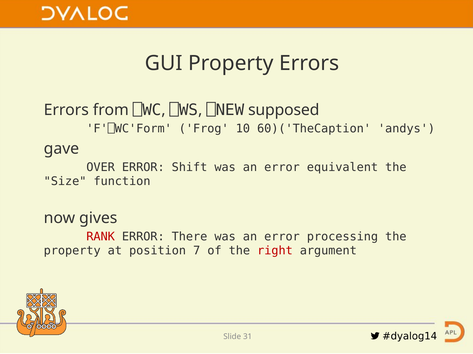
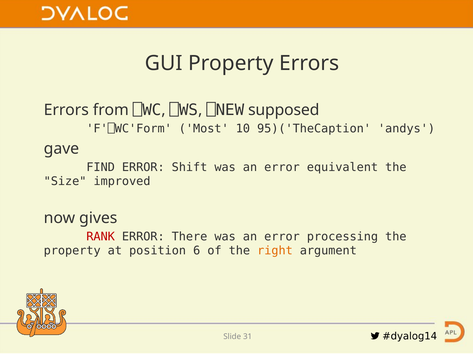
Frog: Frog -> Most (204, 129)
60)('TheCaption: 60)('TheCaption -> 95)('TheCaption (314, 129)
OVER: OVER -> FIND (101, 168)
function: function -> improved (122, 182)
7: 7 -> 6 (197, 251)
right colour: red -> orange (275, 251)
